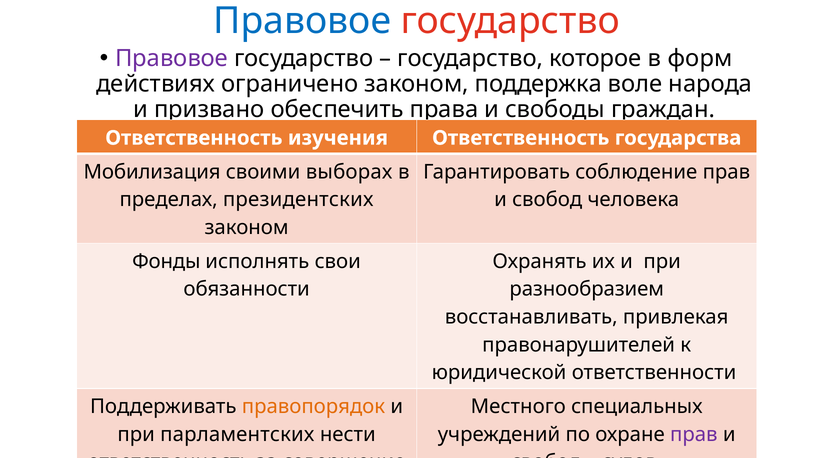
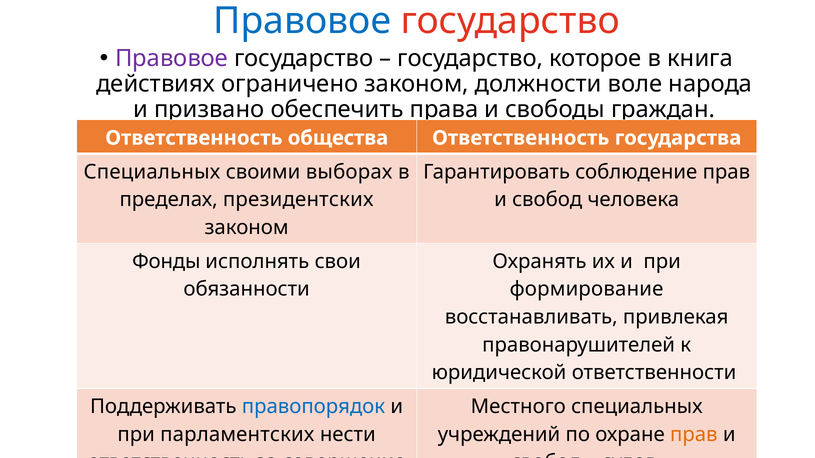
форм: форм -> книга (700, 58)
поддержка: поддержка -> должности (538, 84)
изучения: изучения -> общества (338, 138)
Мобилизация: Мобилизация -> Специальных (152, 172)
разнообразием: разнообразием -> формирование (587, 289)
правопорядок colour: orange -> blue (313, 407)
прав colour: purple -> orange (694, 435)
